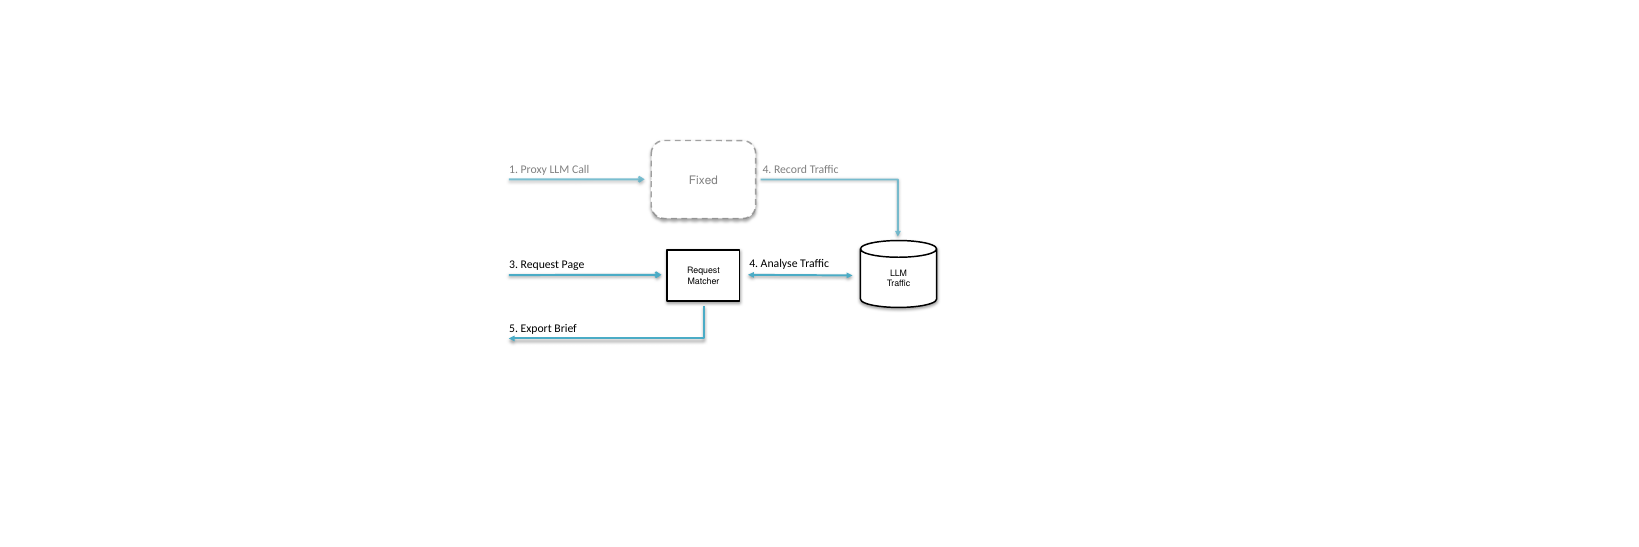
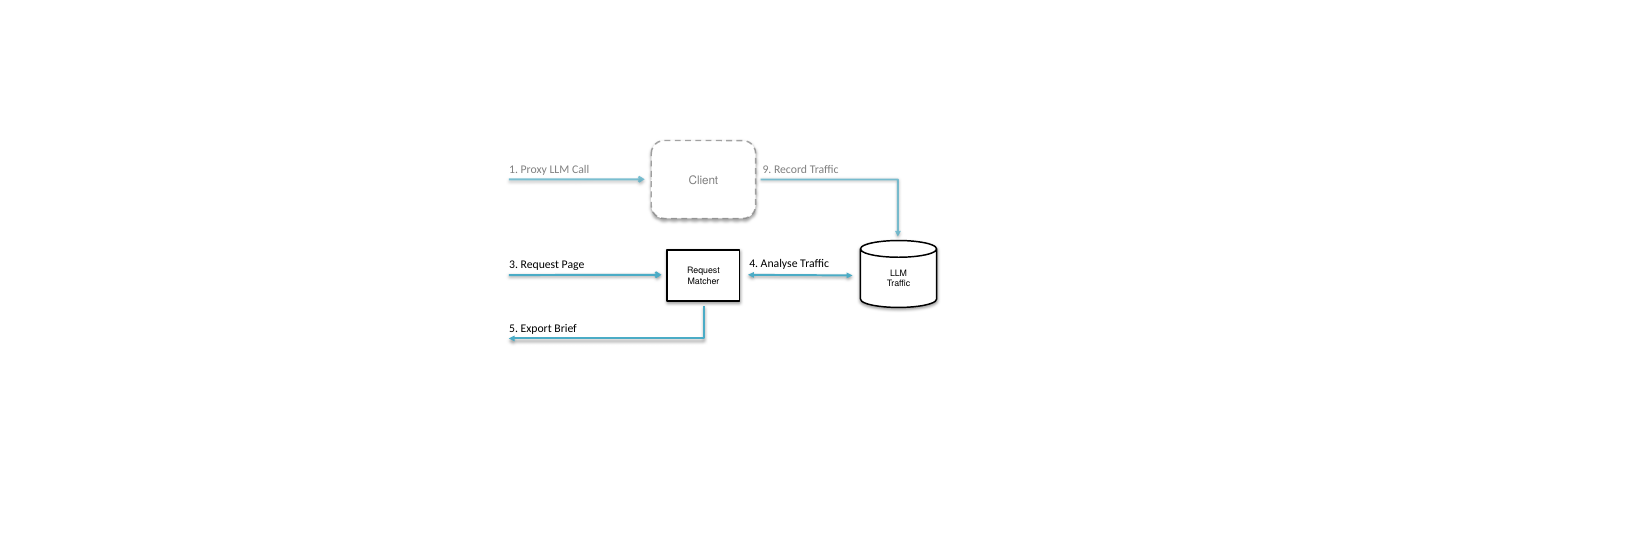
Call 4: 4 -> 9 (767, 170)
Fixed: Fixed -> Client (703, 180)
